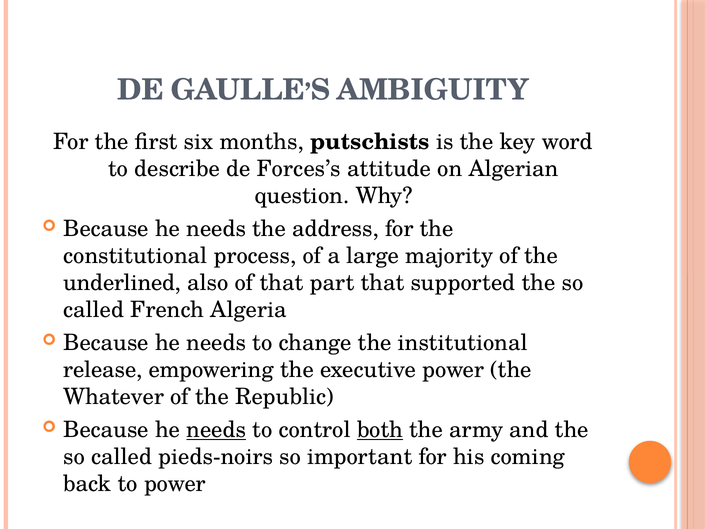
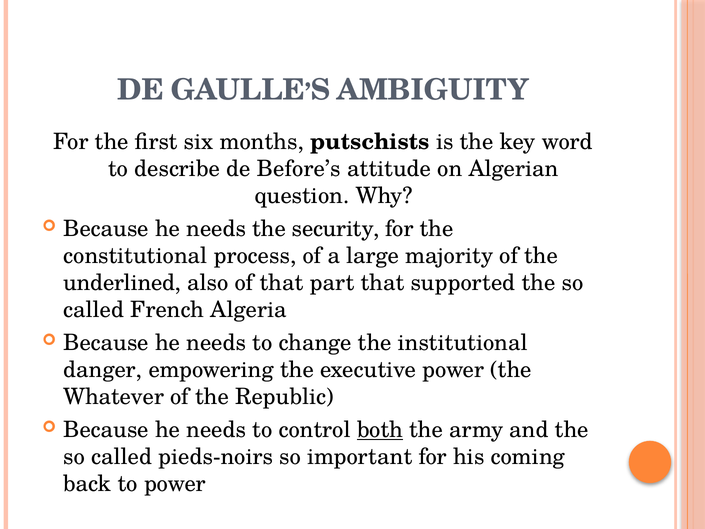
Forces’s: Forces’s -> Before’s (299, 169)
address: address -> security (336, 229)
release: release -> danger (103, 370)
needs underline: present -> none (216, 430)
